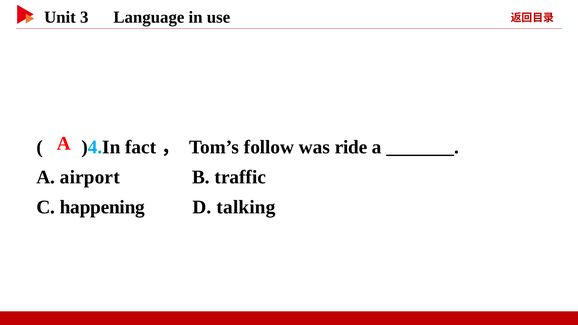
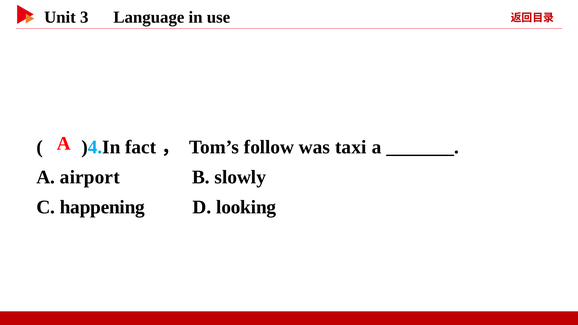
ride: ride -> taxi (351, 147)
traffic: traffic -> slowly (240, 177)
talking: talking -> looking (246, 207)
